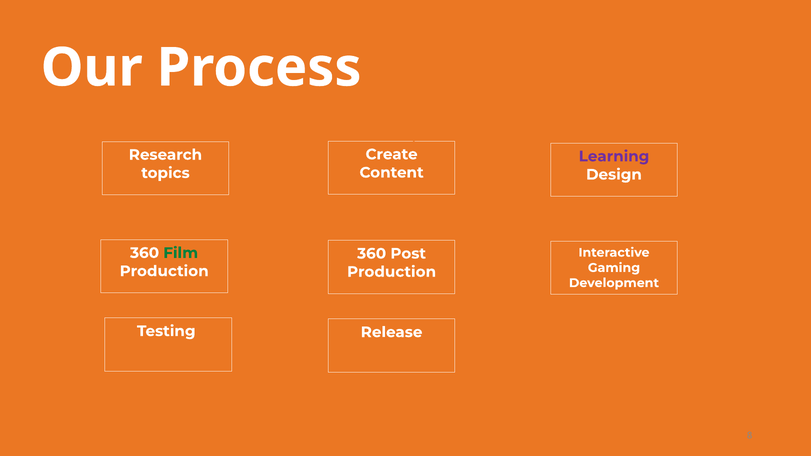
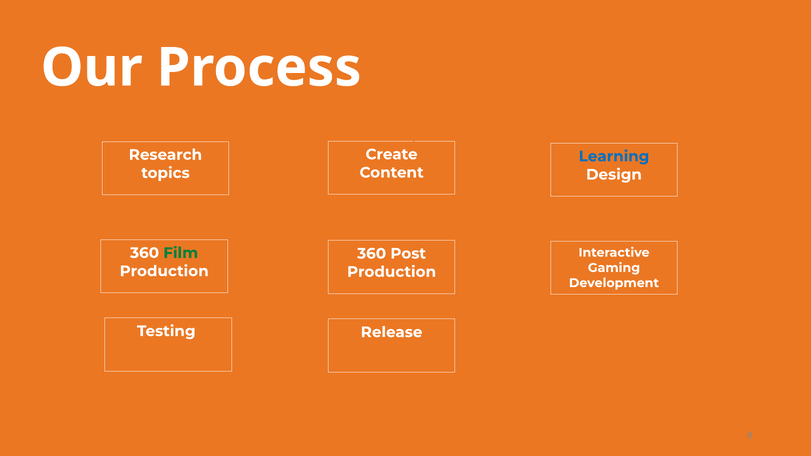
Learning colour: purple -> blue (614, 156)
